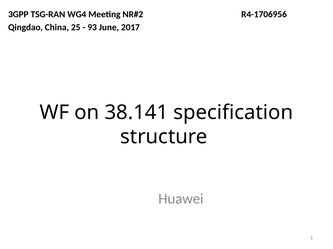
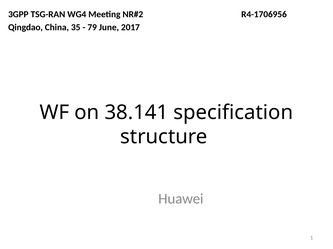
25: 25 -> 35 (76, 27)
93: 93 -> 79 (92, 27)
